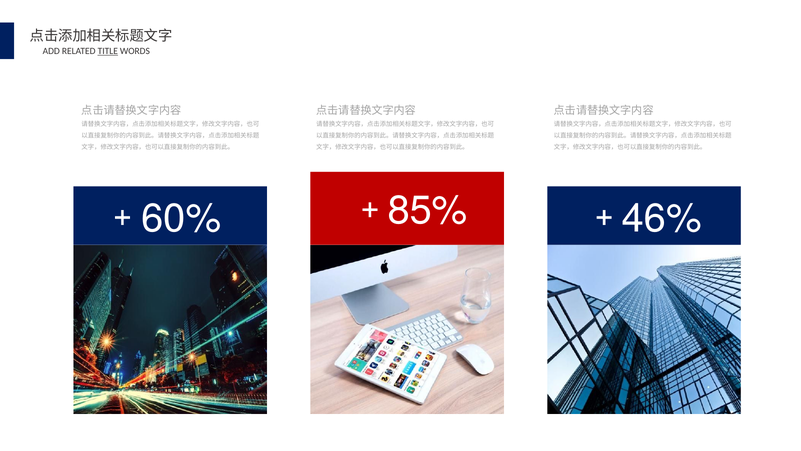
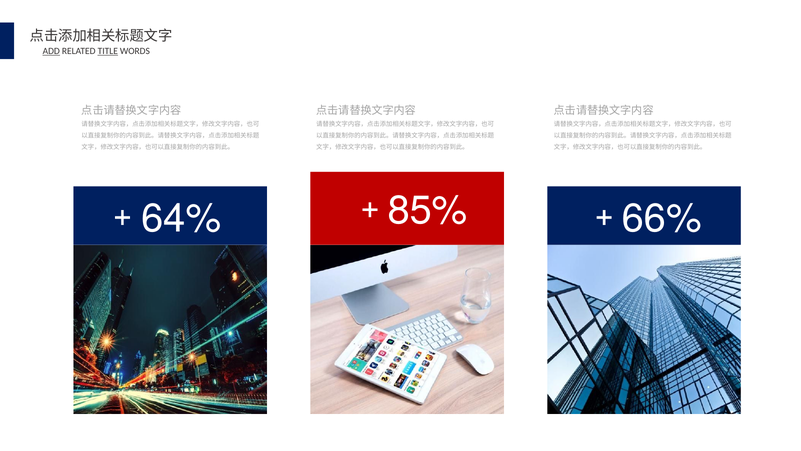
ADD underline: none -> present (51, 51)
60%: 60% -> 64% (181, 218)
46%: 46% -> 66% (662, 218)
